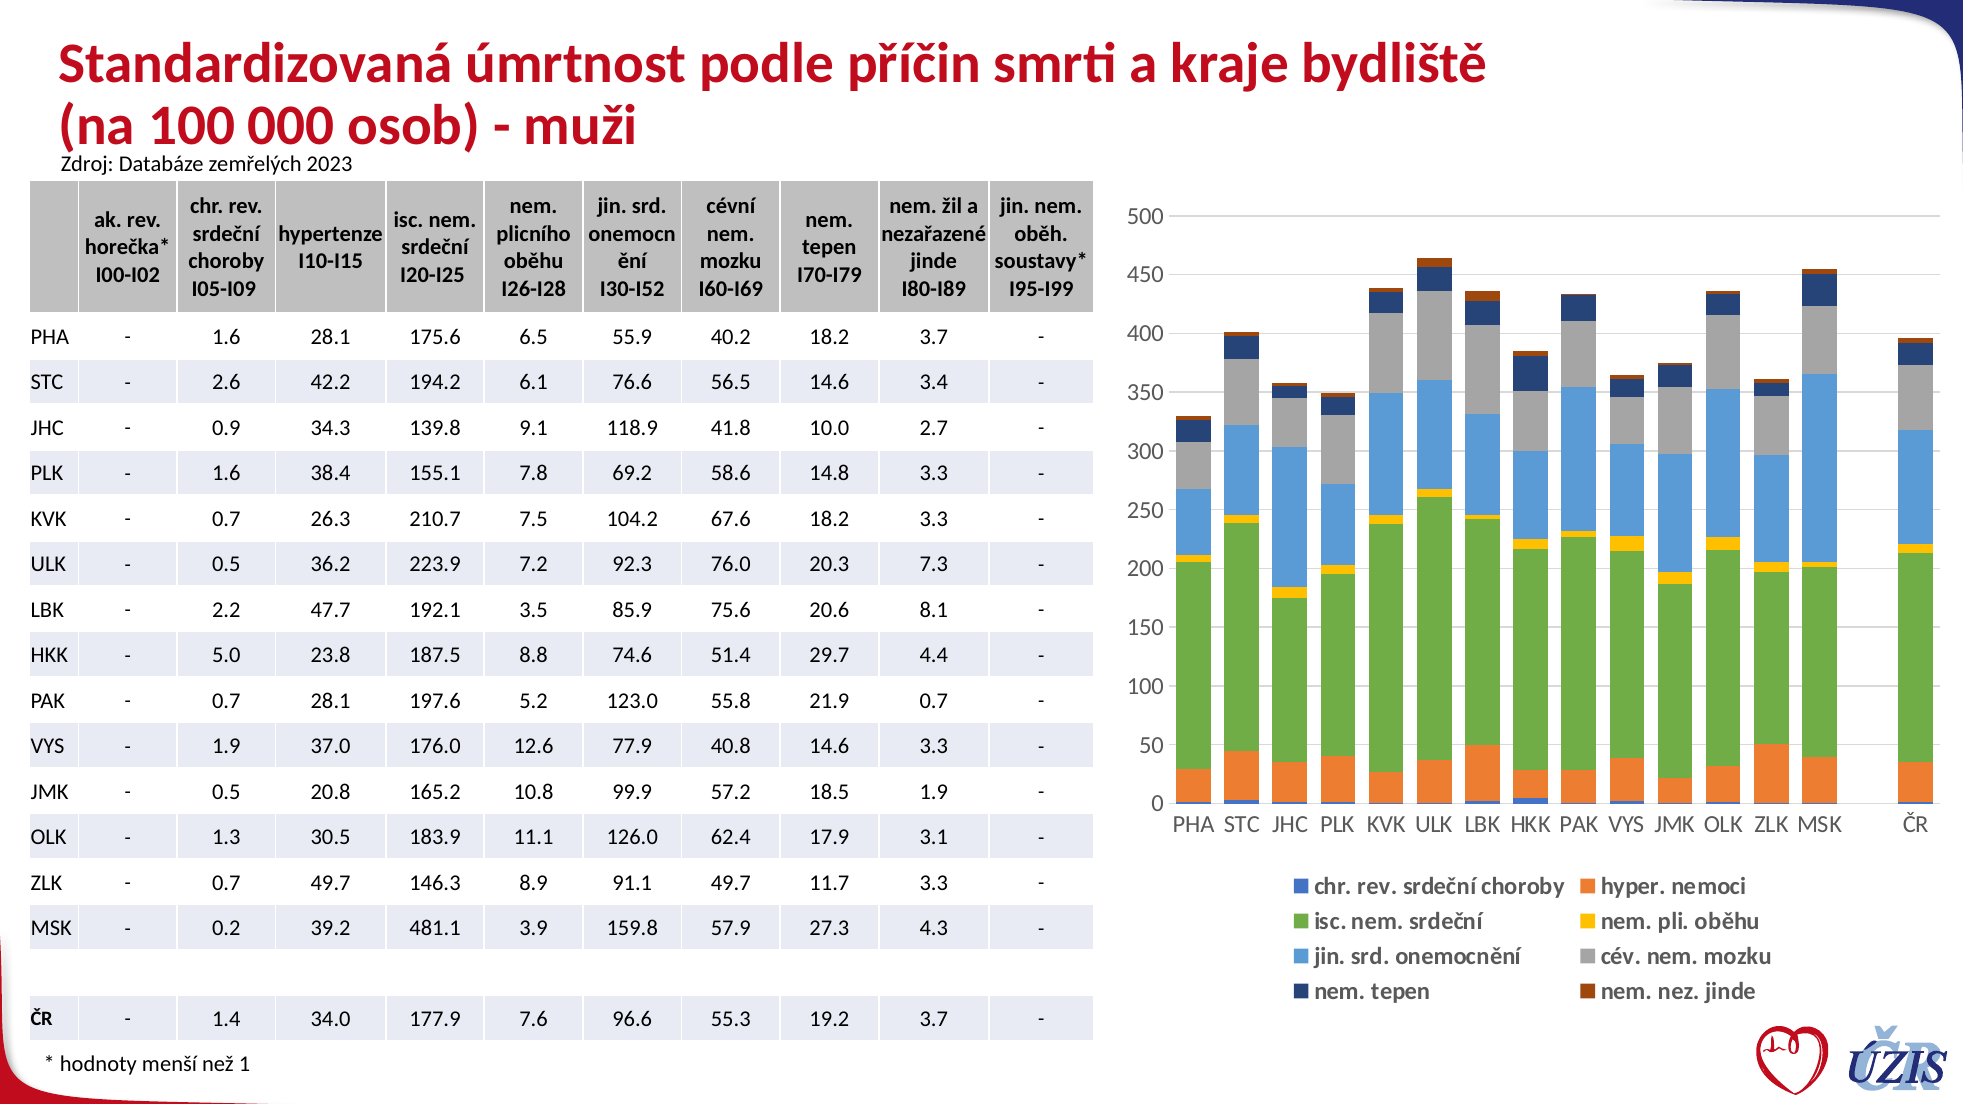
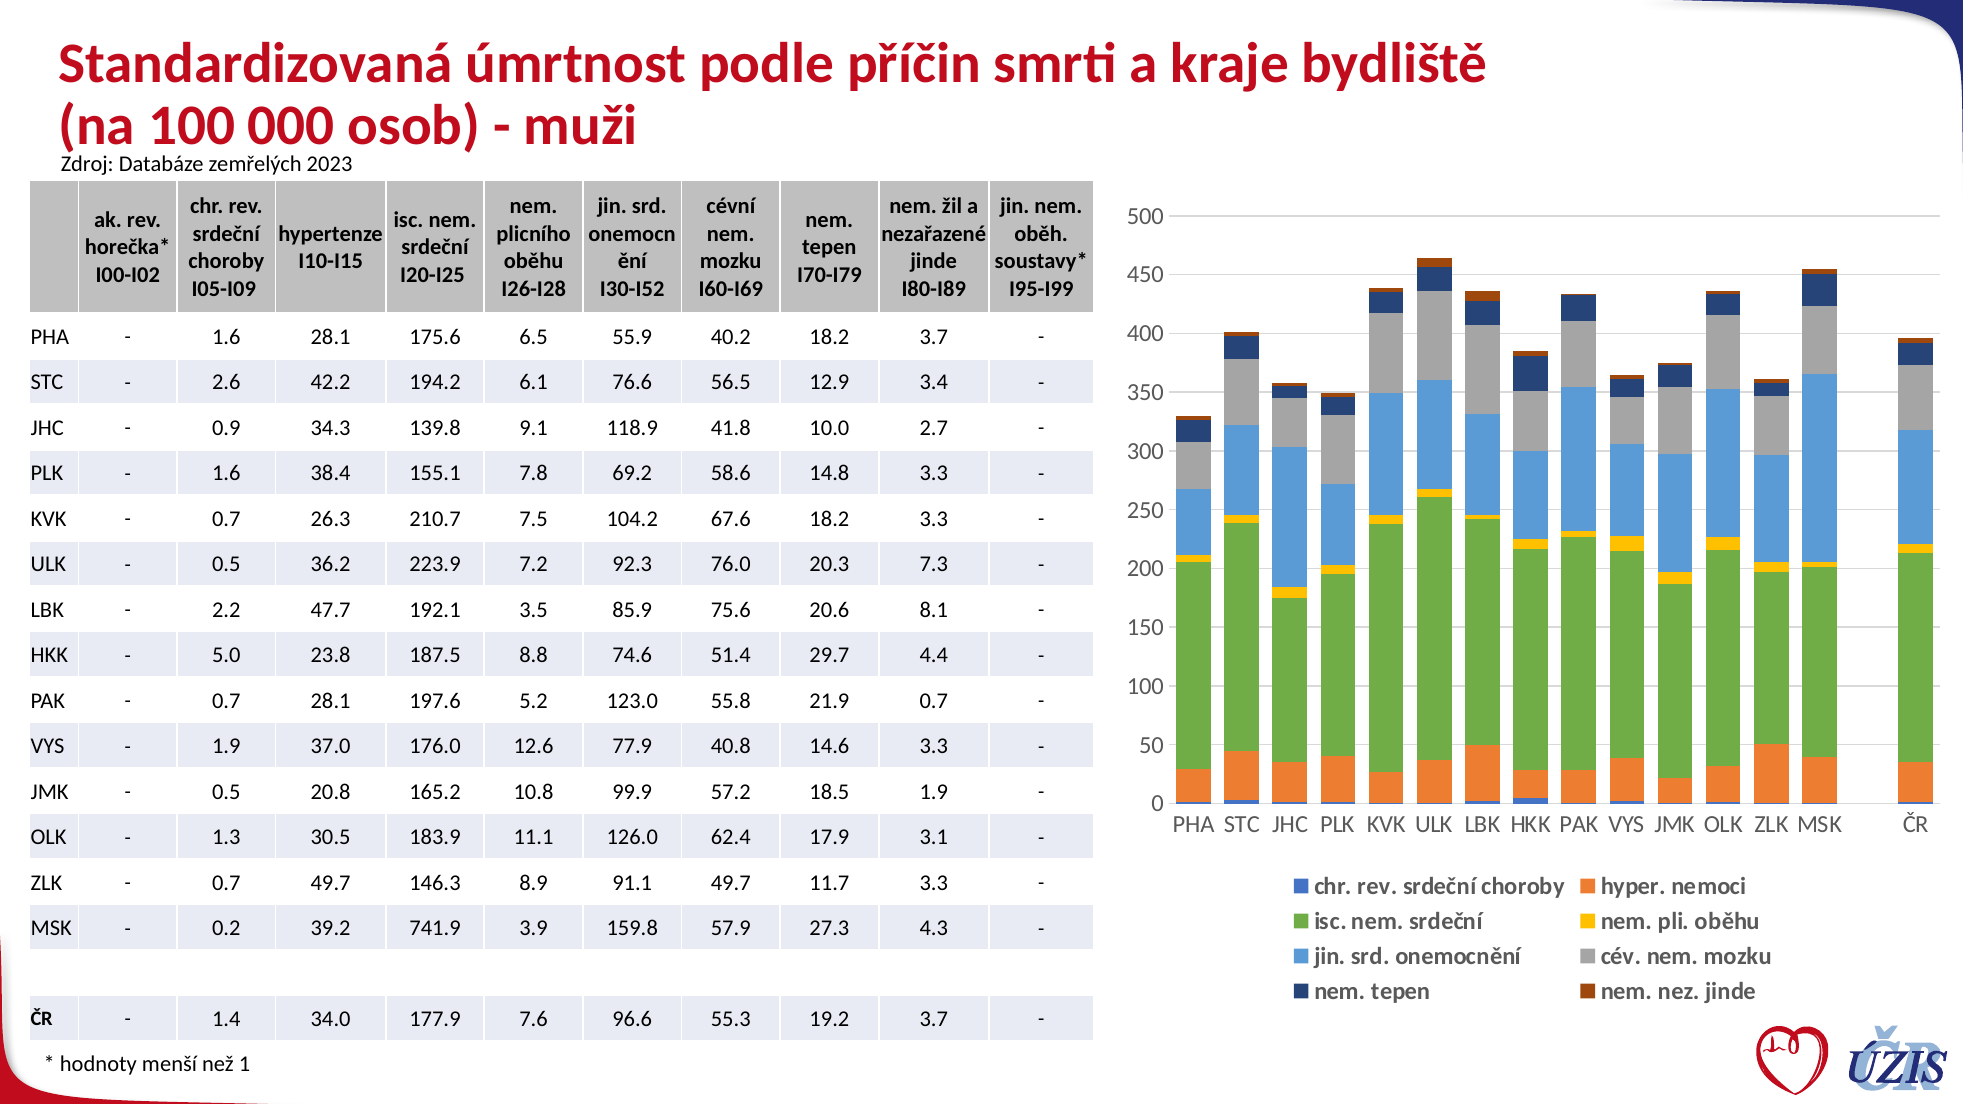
56.5 14.6: 14.6 -> 12.9 (829, 382)
481.1: 481.1 -> 741.9 (435, 928)
